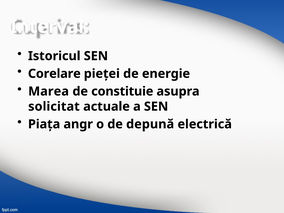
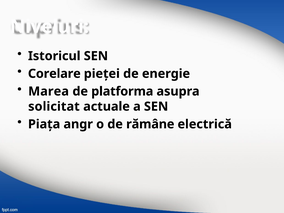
Interval: Interval -> Niveluri (49, 27)
constituie: constituie -> platforma (122, 91)
depună: depună -> rămâne (150, 124)
